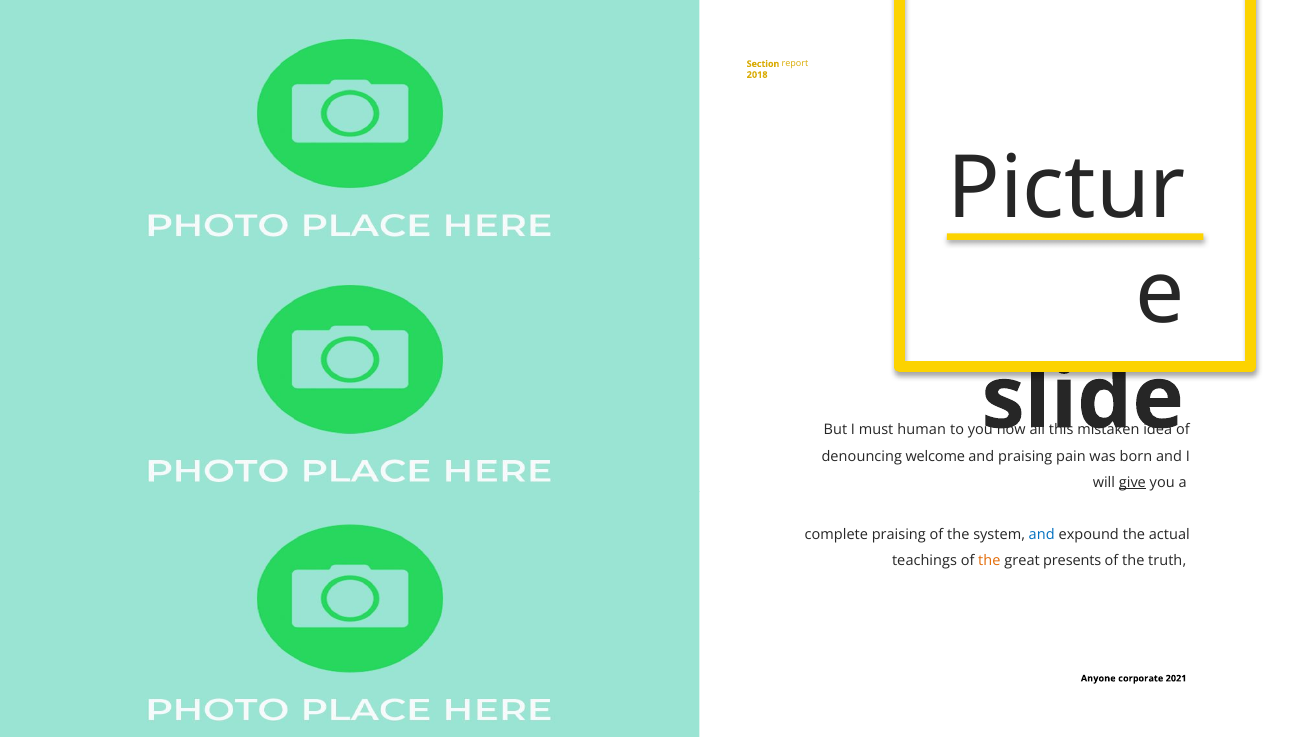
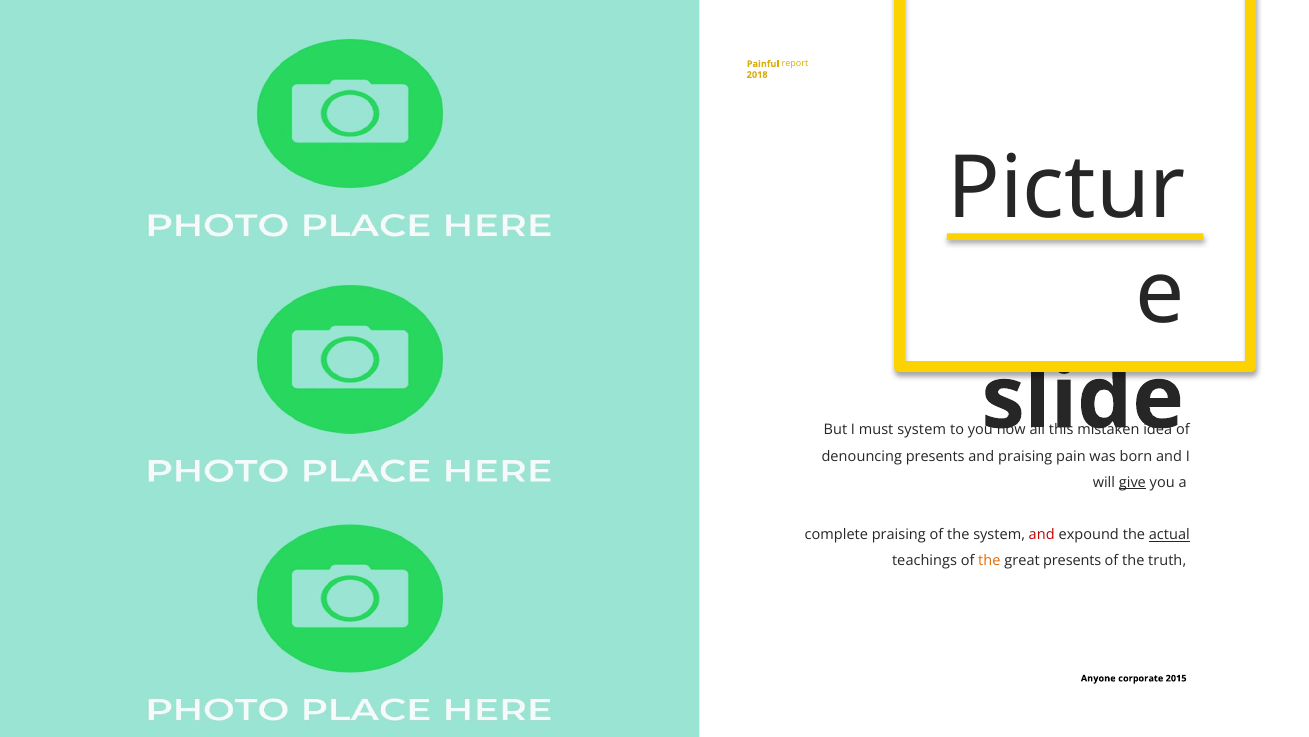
Section: Section -> Painful (763, 64)
must human: human -> system (922, 430)
denouncing welcome: welcome -> presents (935, 456)
and colour: blue -> red (1042, 534)
actual underline: none -> present (1169, 534)
2021: 2021 -> 2015 (1176, 678)
